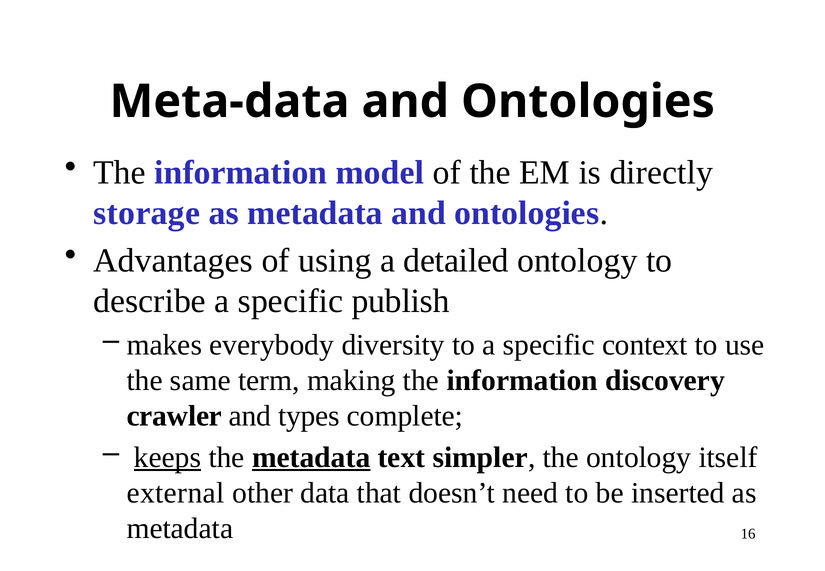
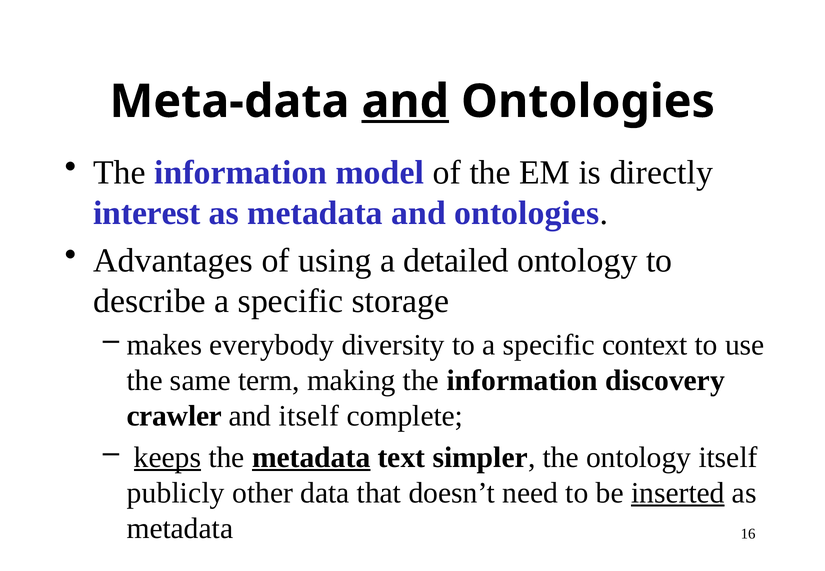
and underline: none -> present (405, 102)
storage: storage -> interest (147, 213)
publish: publish -> storage (400, 301)
and types: types -> itself (309, 416)
external: external -> publicly (176, 493)
inserted underline: none -> present (678, 493)
